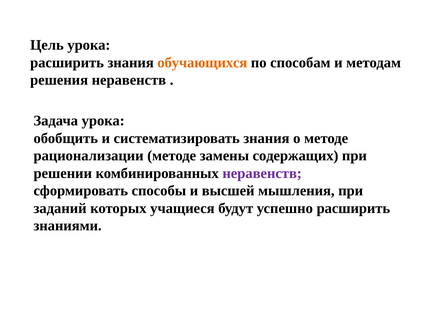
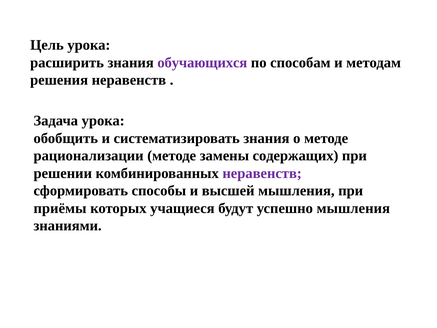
обучающихся colour: orange -> purple (202, 62)
заданий: заданий -> приёмы (60, 208)
успешно расширить: расширить -> мышления (353, 208)
